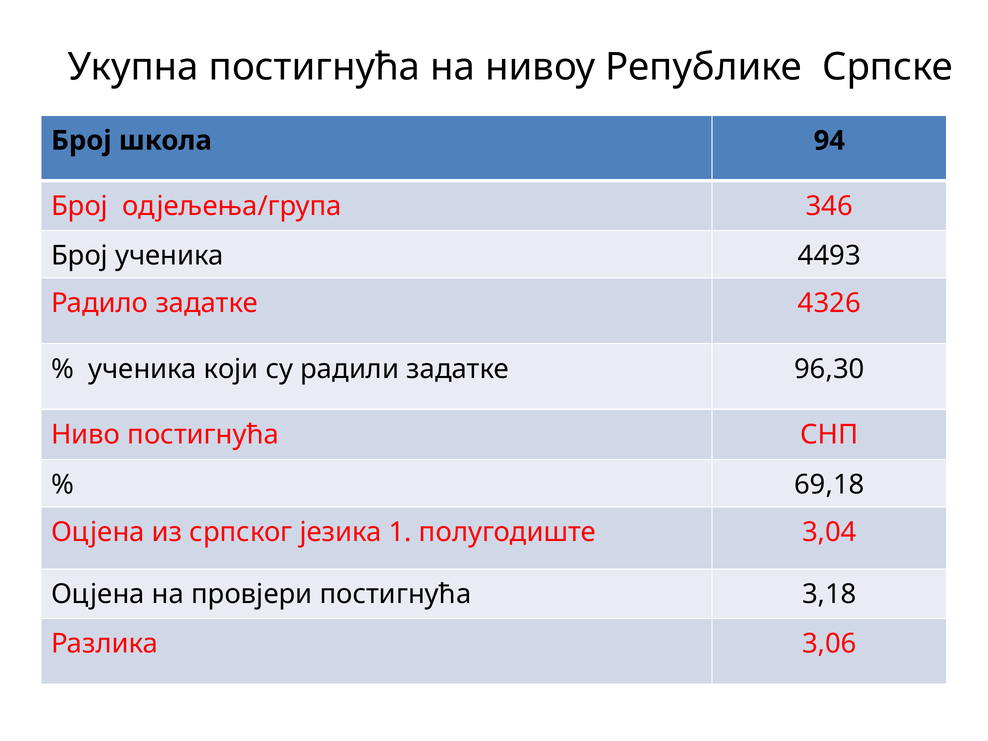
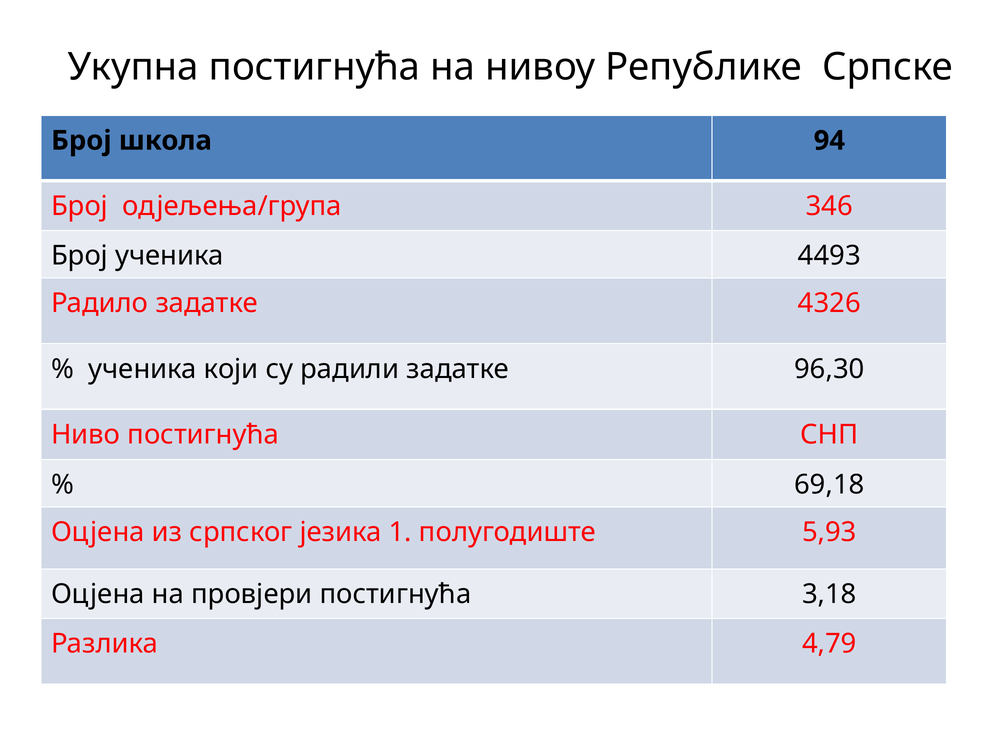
3,04: 3,04 -> 5,93 (829, 532)
3,06: 3,06 -> 4,79 (829, 644)
